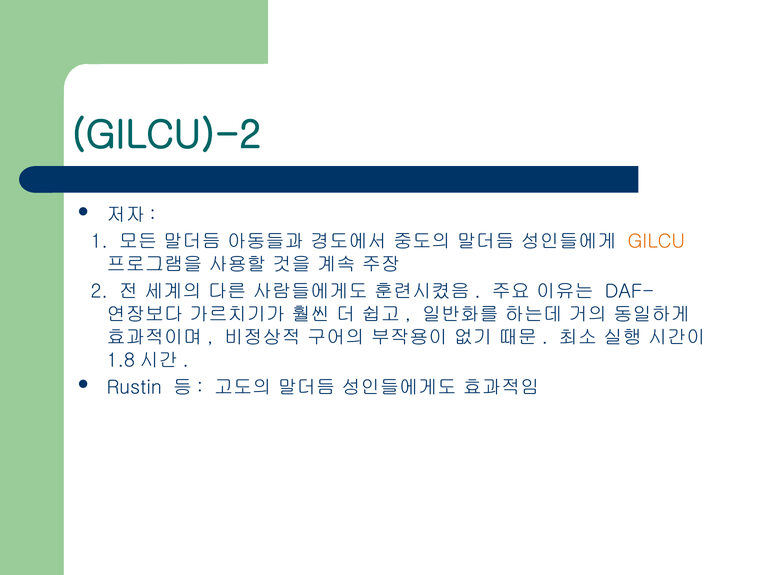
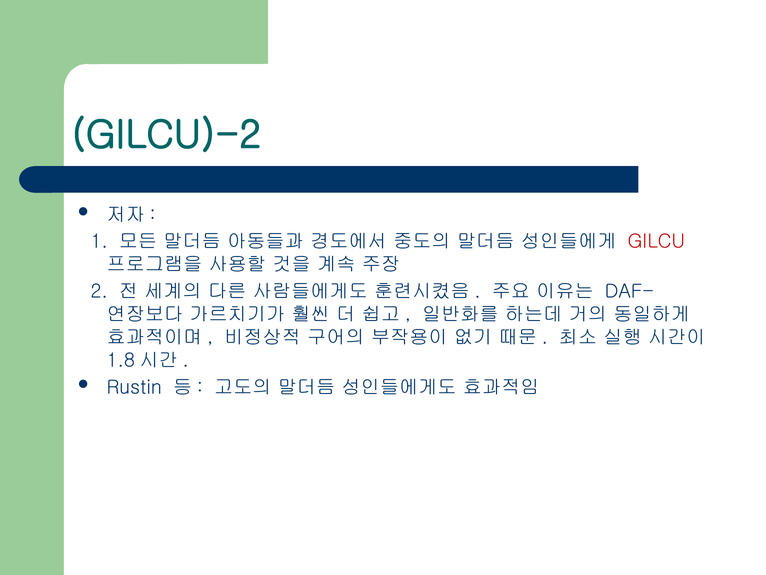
GILCU colour: orange -> red (656, 241)
